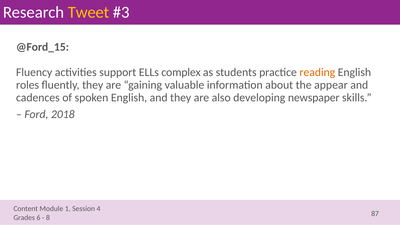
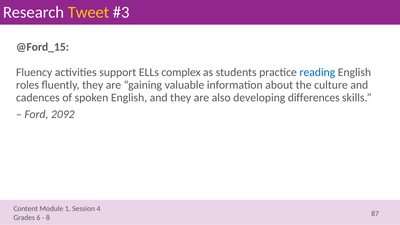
reading colour: orange -> blue (317, 72)
appear: appear -> culture (331, 85)
newspaper: newspaper -> differences (314, 98)
2018: 2018 -> 2092 (63, 114)
